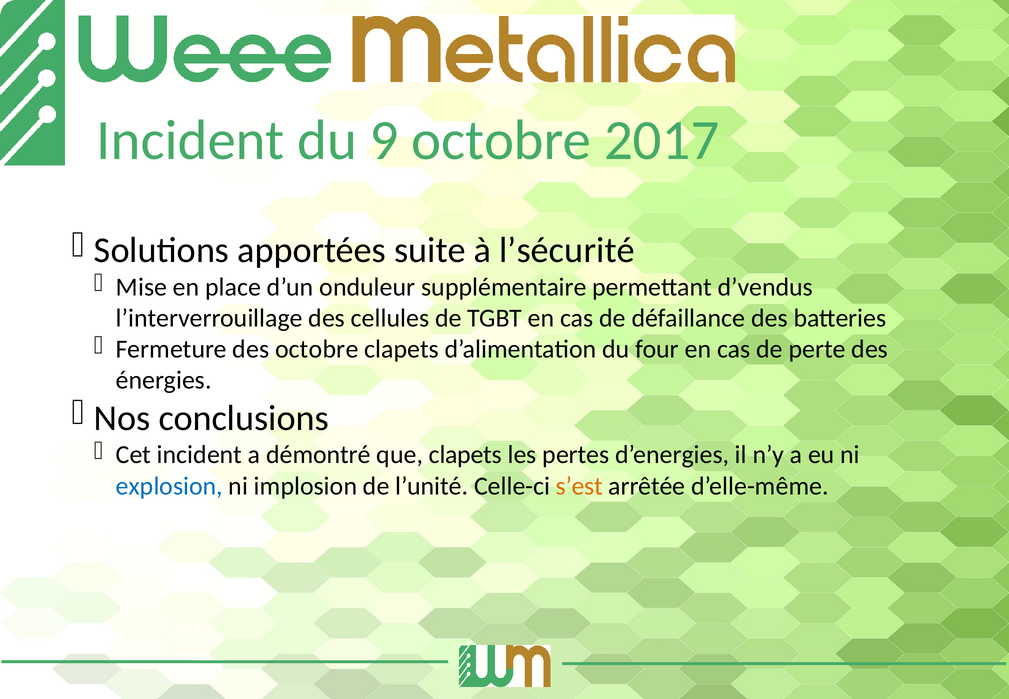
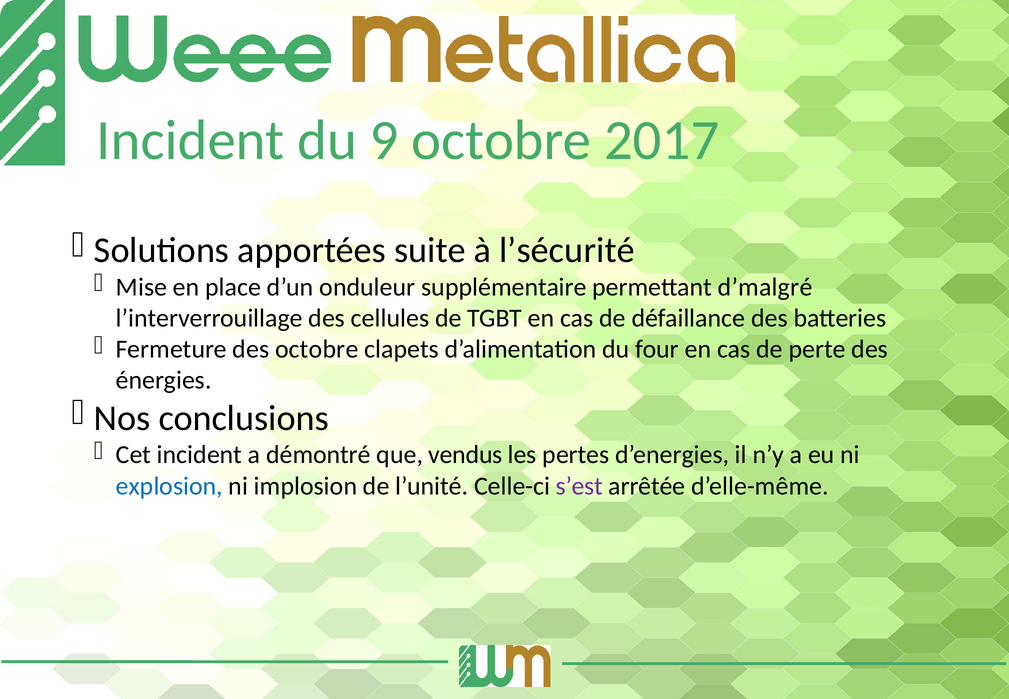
d’vendus: d’vendus -> d’malgré (765, 287)
que clapets: clapets -> vendus (465, 455)
s’est colour: orange -> purple (579, 486)
